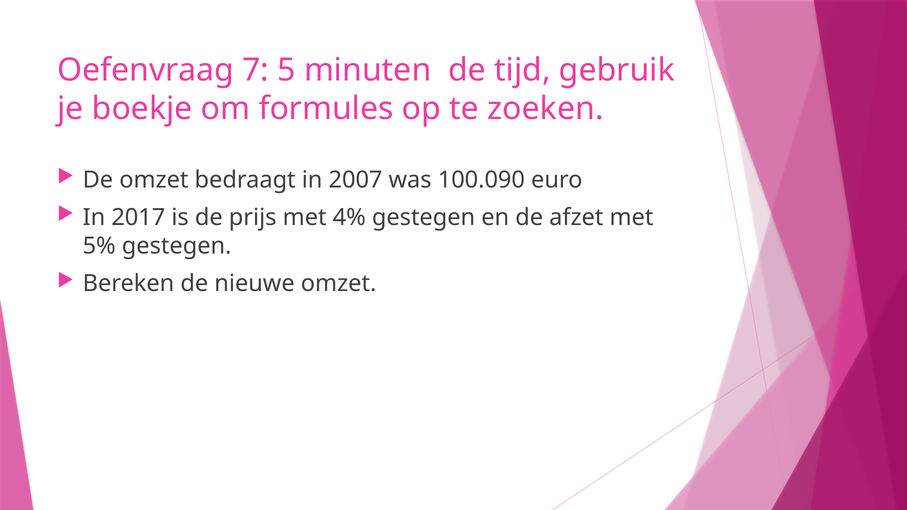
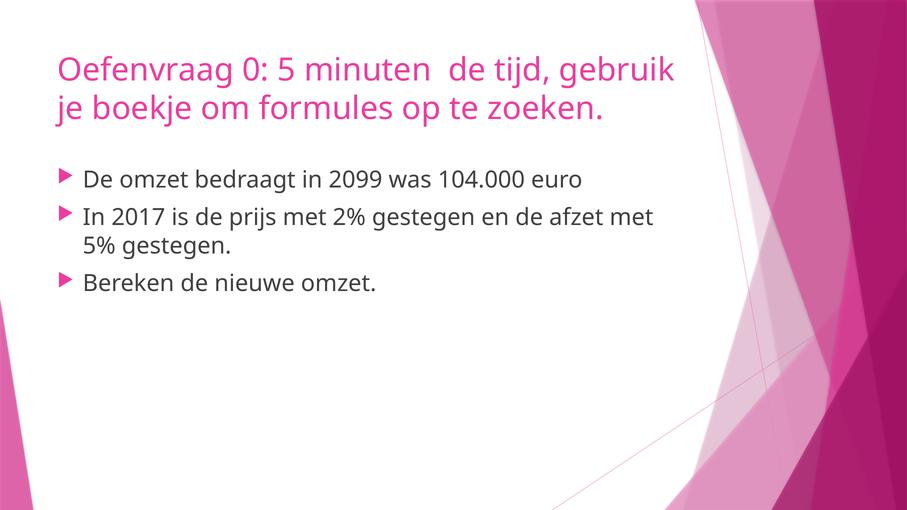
7: 7 -> 0 (256, 70)
2007: 2007 -> 2099 (356, 180)
100.090: 100.090 -> 104.000 (481, 180)
4%: 4% -> 2% (349, 218)
